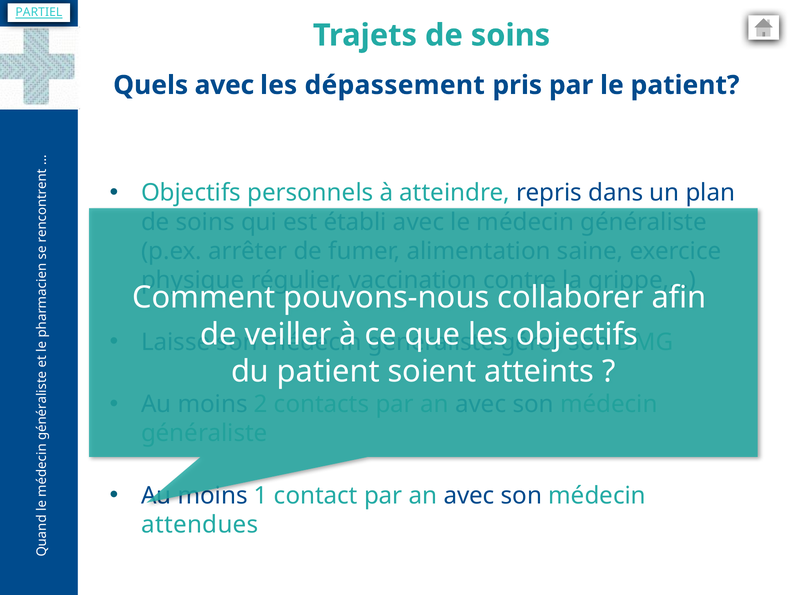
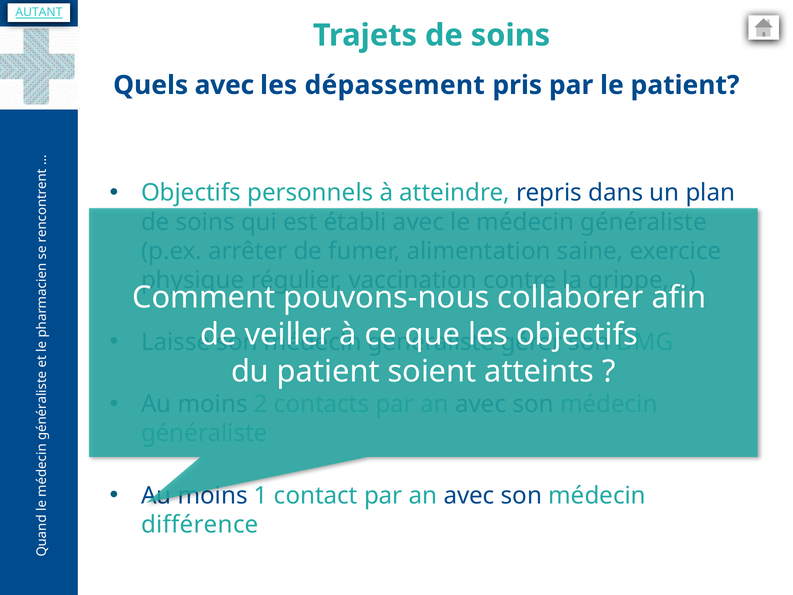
PARTIEL: PARTIEL -> AUTANT (39, 12)
attendues: attendues -> différence (200, 524)
